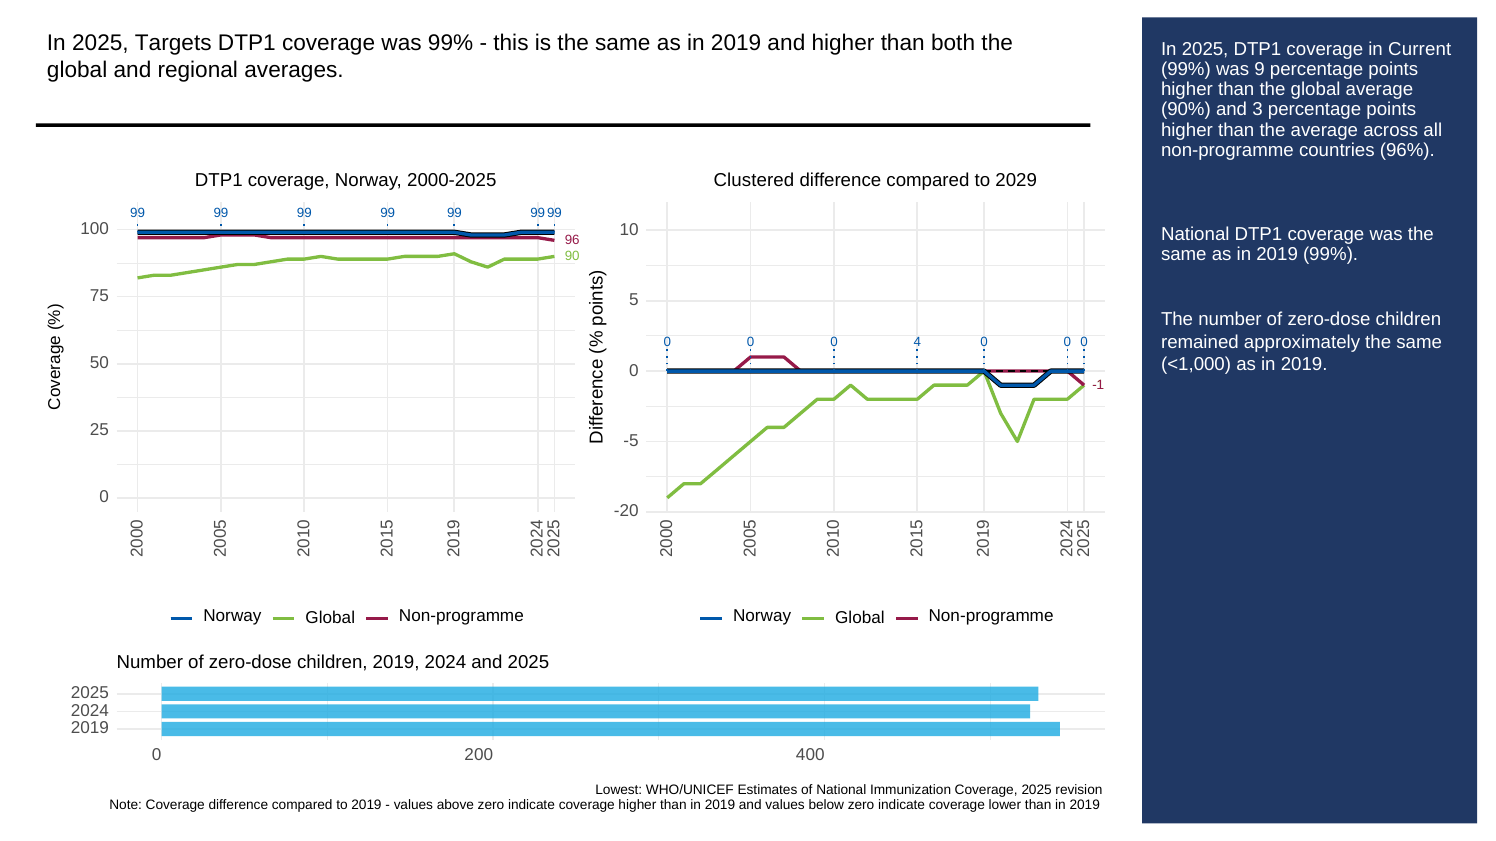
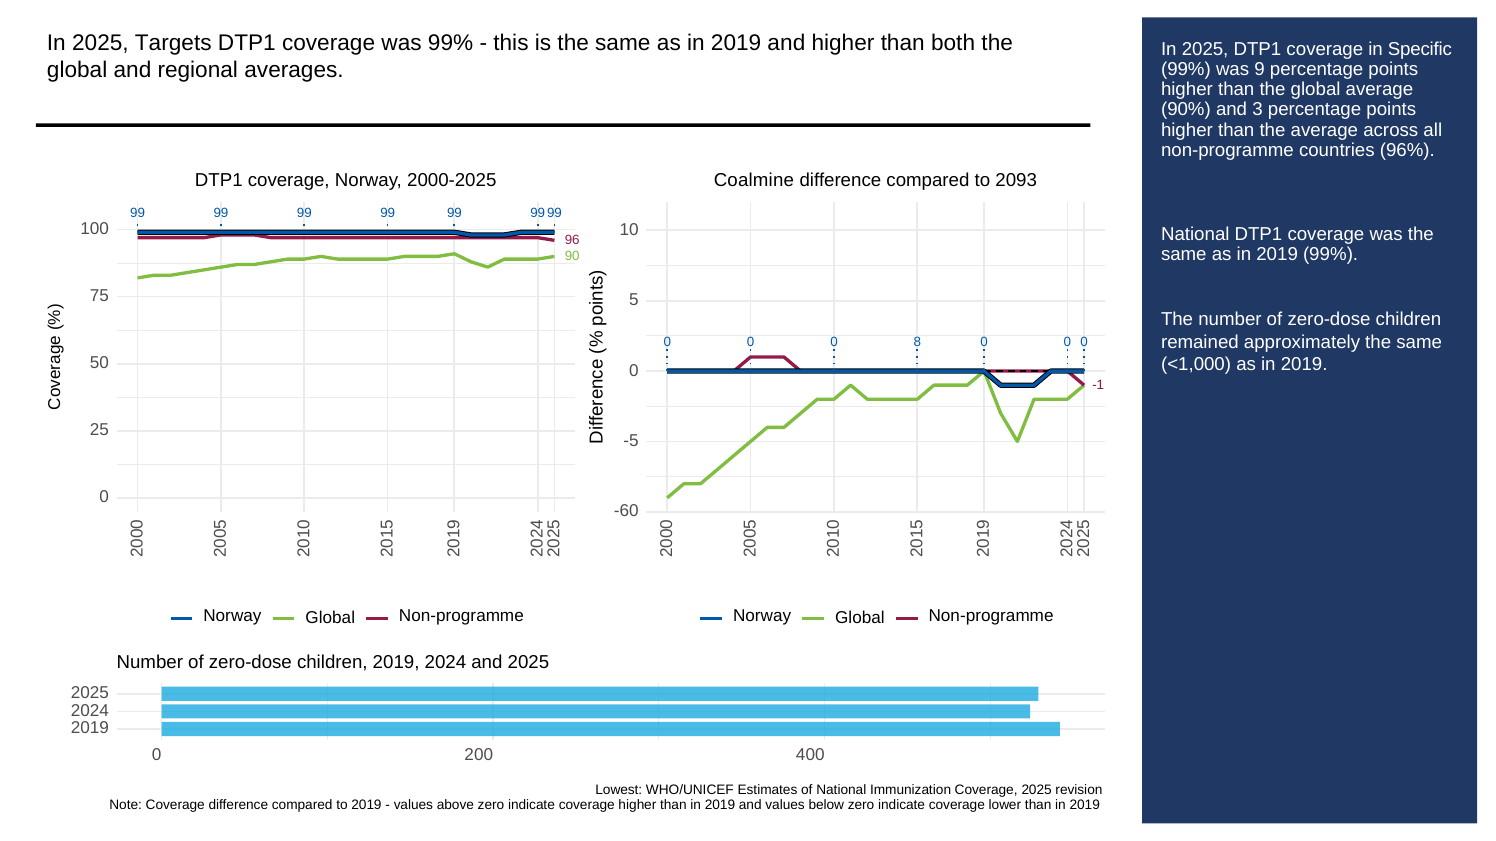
Current: Current -> Specific (1420, 49)
Clustered: Clustered -> Coalmine (754, 180)
2029: 2029 -> 2093 (1016, 180)
0 4: 4 -> 8 (917, 343)
-20: -20 -> -60 (626, 512)
